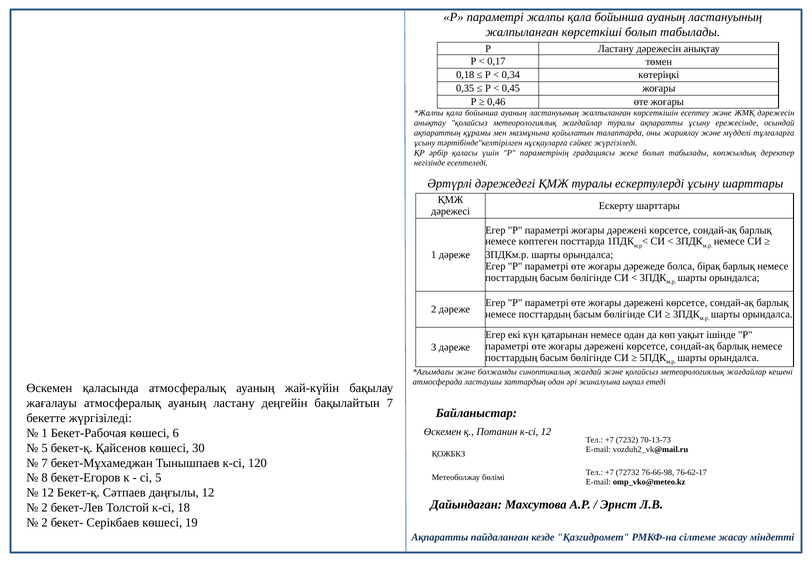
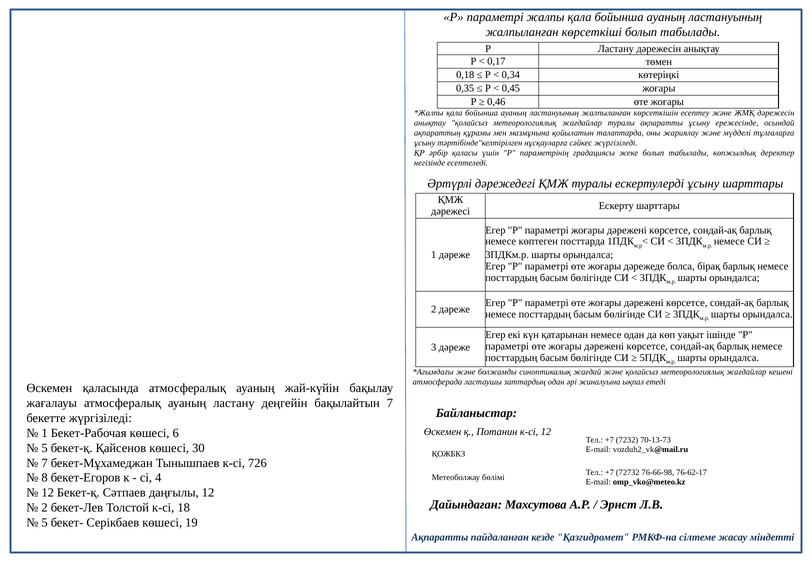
120: 120 -> 726 (257, 463)
сі 5: 5 -> 4 (158, 478)
2: 2 -> 5 (45, 523)
